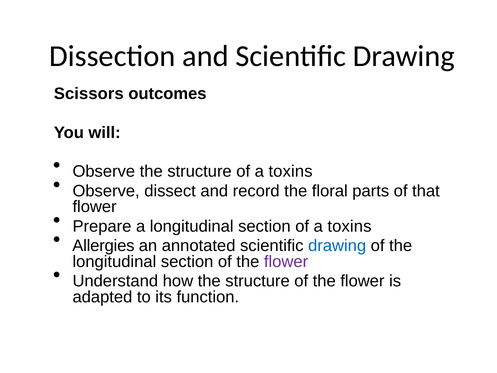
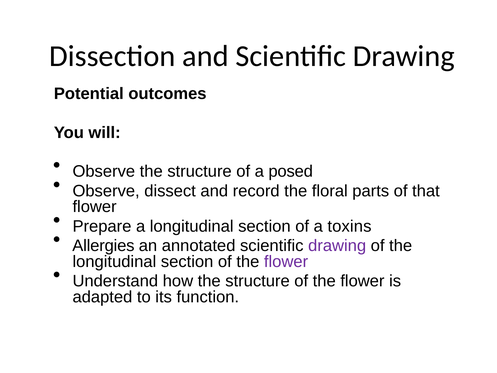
Scissors: Scissors -> Potential (89, 94)
structure of a toxins: toxins -> posed (291, 171)
drawing colour: blue -> purple (337, 246)
